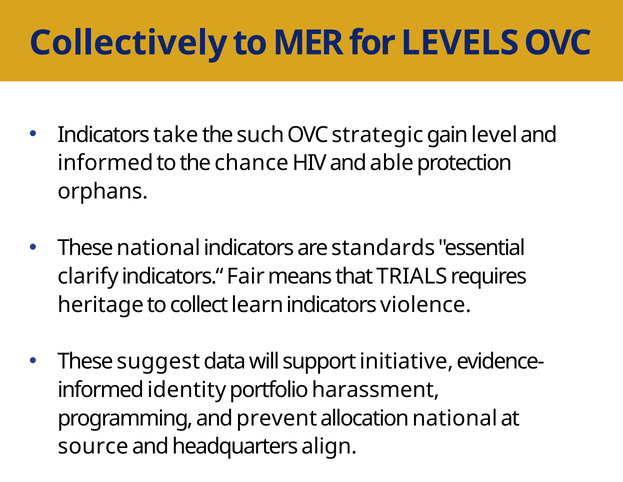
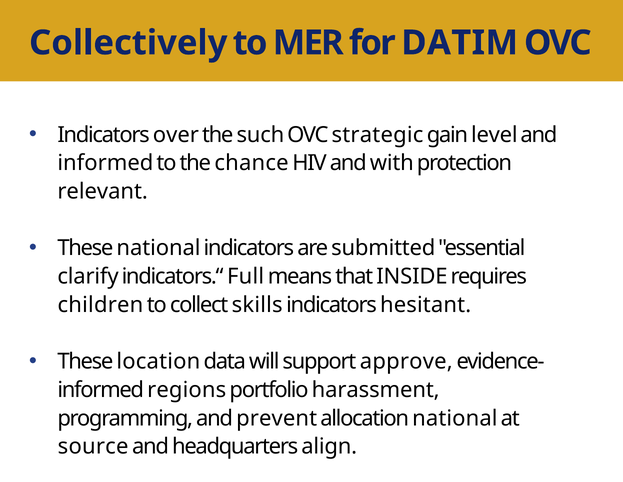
LEVELS: LEVELS -> DATIM (460, 43)
take: take -> over (176, 135)
able: able -> with (392, 163)
orphans: orphans -> relevant (103, 191)
standards: standards -> submitted (383, 248)
Fair: Fair -> Full (246, 276)
TRIALS: TRIALS -> INSIDE (412, 276)
heritage: heritage -> children (100, 305)
learn: learn -> skills (257, 305)
violence: violence -> hesitant (426, 305)
suggest: suggest -> location (158, 361)
initiative: initiative -> approve (406, 361)
identity: identity -> regions (187, 389)
